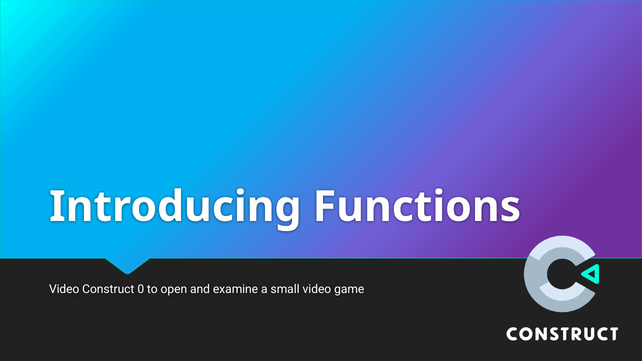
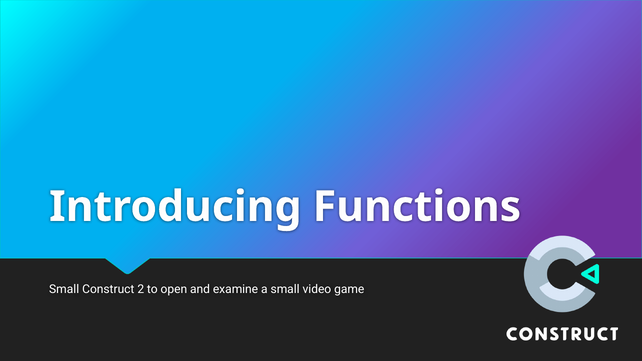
Video: Video -> Small (64, 289)
0: 0 -> 2 (141, 289)
